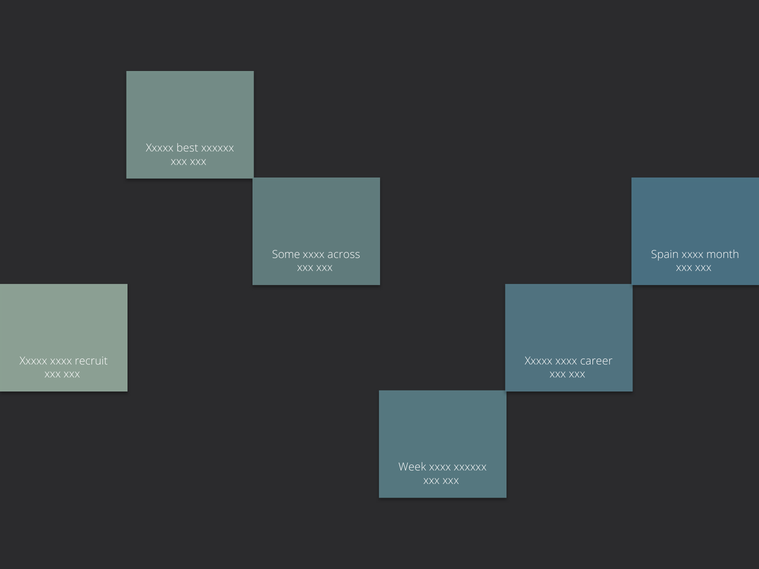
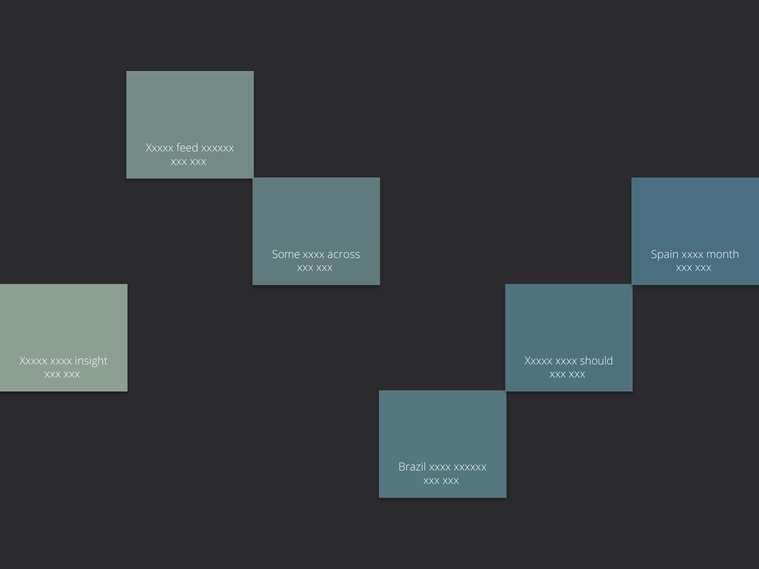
best: best -> feed (187, 148)
recruit: recruit -> insight (91, 361)
career: career -> should (597, 361)
Week: Week -> Brazil (412, 468)
